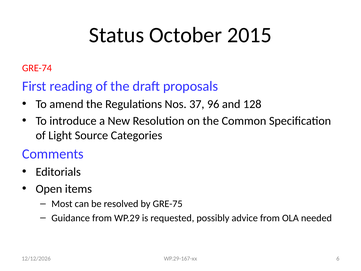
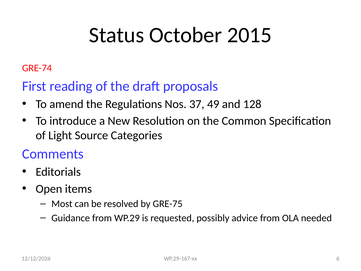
96: 96 -> 49 (213, 104)
